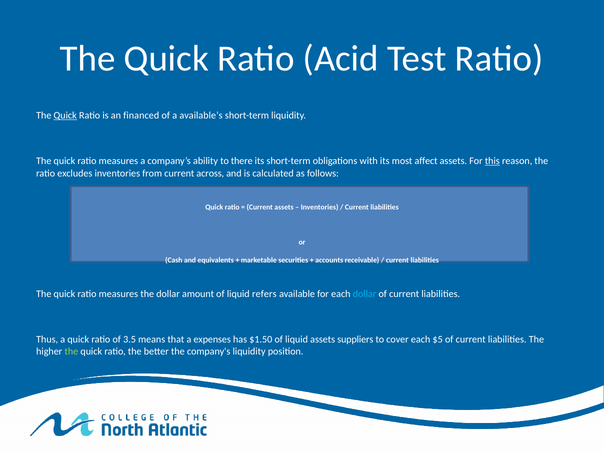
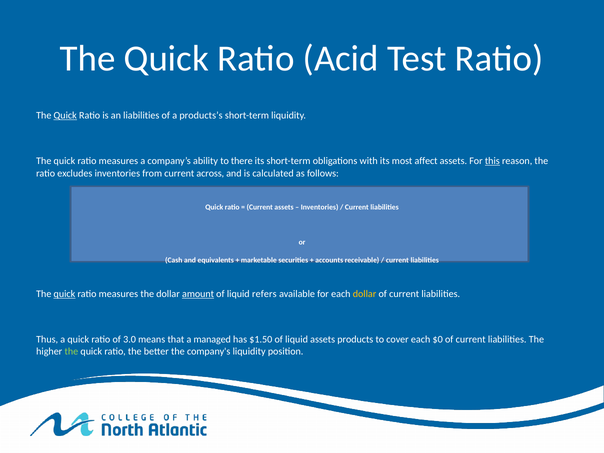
an financed: financed -> liabilities (141, 115)
available’s: available’s -> products’s (201, 115)
quick underline: none -> present (64, 294)
amount underline: none -> present (198, 294)
dollar colour: light blue -> yellow (365, 294)
3.5: 3.5 -> 3.0 (130, 339)
expenses: expenses -> managed (212, 339)
suppliers: suppliers -> products (355, 339)
$5: $5 -> $0 (438, 339)
